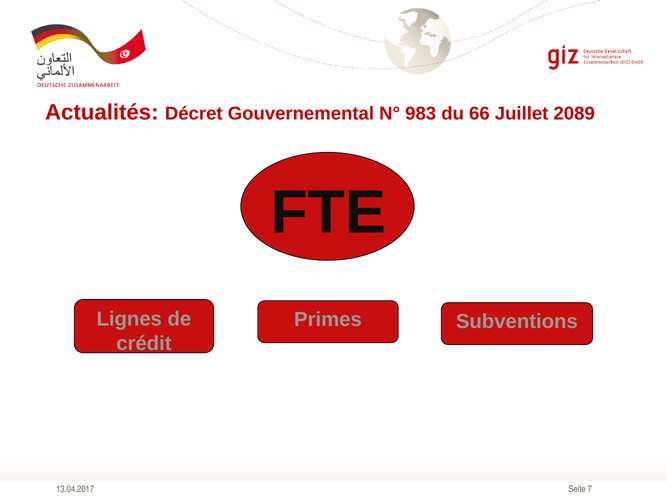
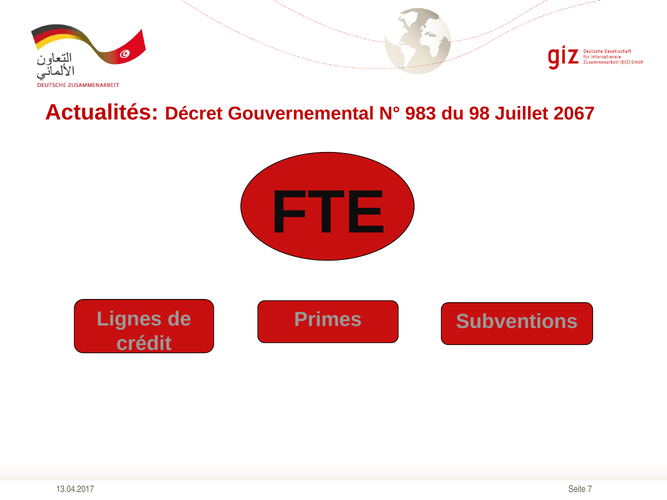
66: 66 -> 98 (479, 114)
2089: 2089 -> 2067 (574, 114)
